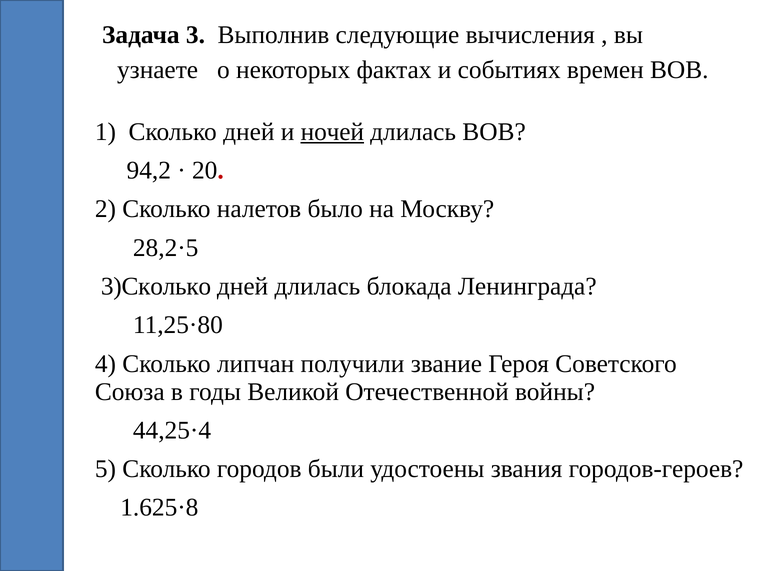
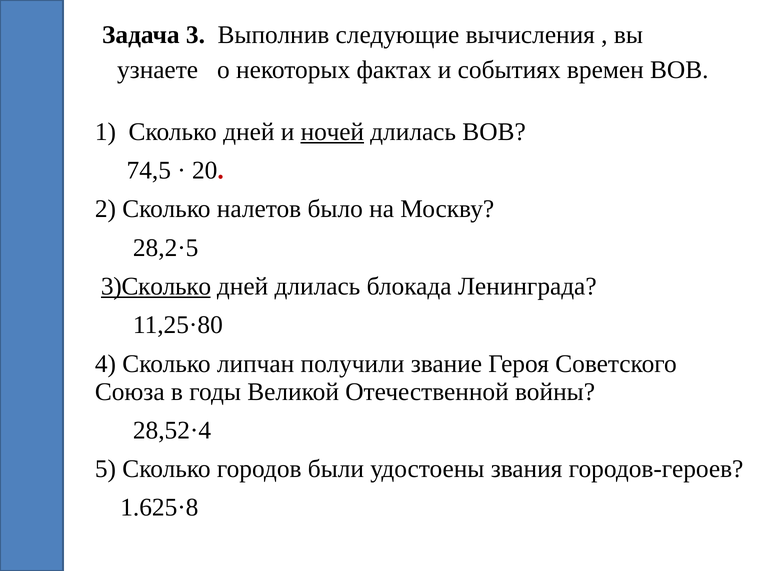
94,2: 94,2 -> 74,5 (149, 170)
3)Сколько underline: none -> present (156, 286)
44,25·4: 44,25·4 -> 28,52·4 (172, 430)
